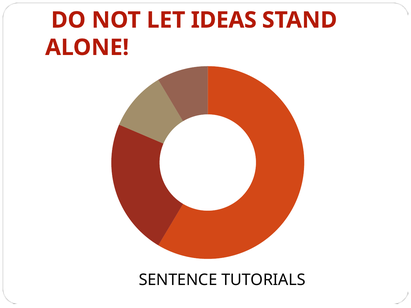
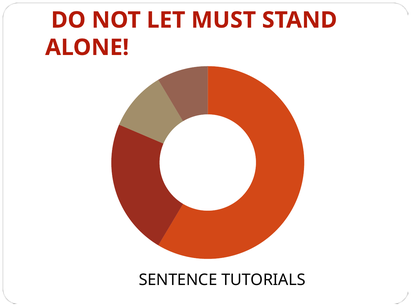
IDEAS: IDEAS -> MUST (224, 20)
